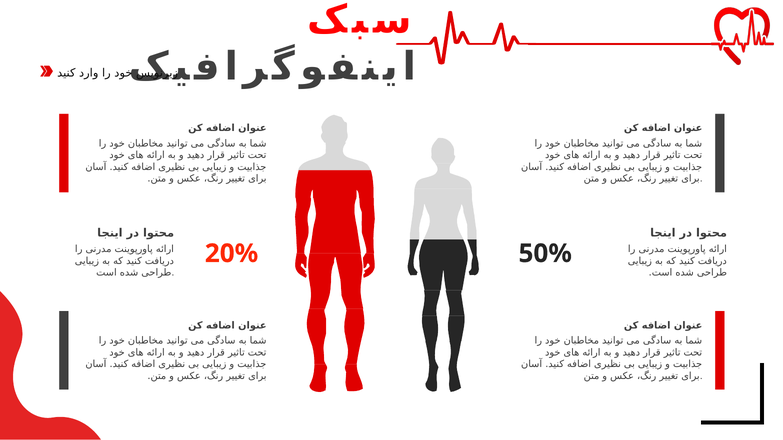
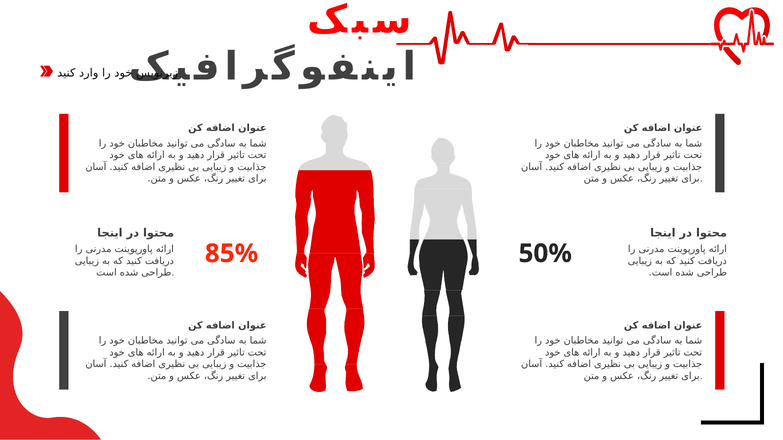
20%: 20% -> 85% (232, 254)
